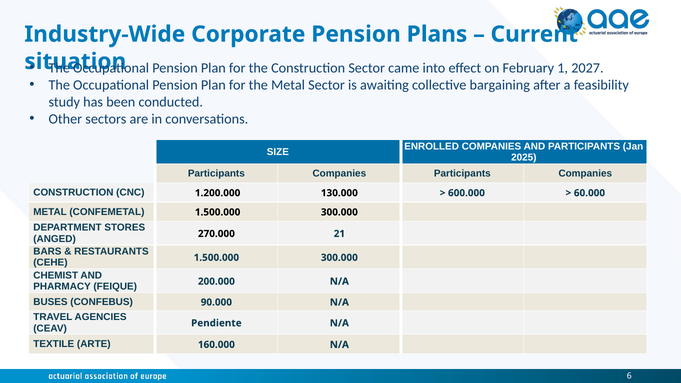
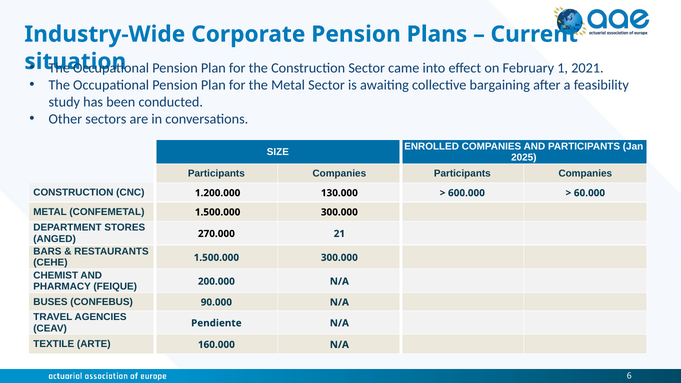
2027: 2027 -> 2021 (587, 68)
